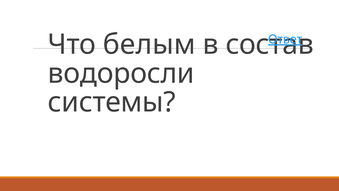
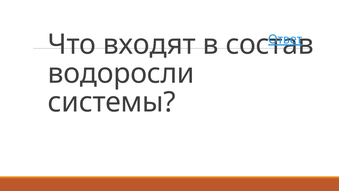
белым: белым -> входят (149, 45)
